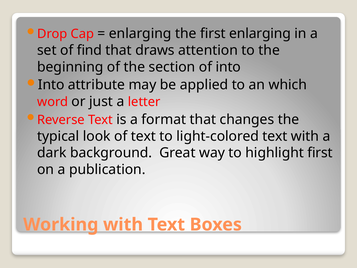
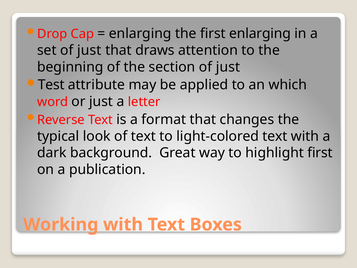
set of find: find -> just (89, 50)
section of into: into -> just (228, 67)
Into: Into -> Test (51, 85)
